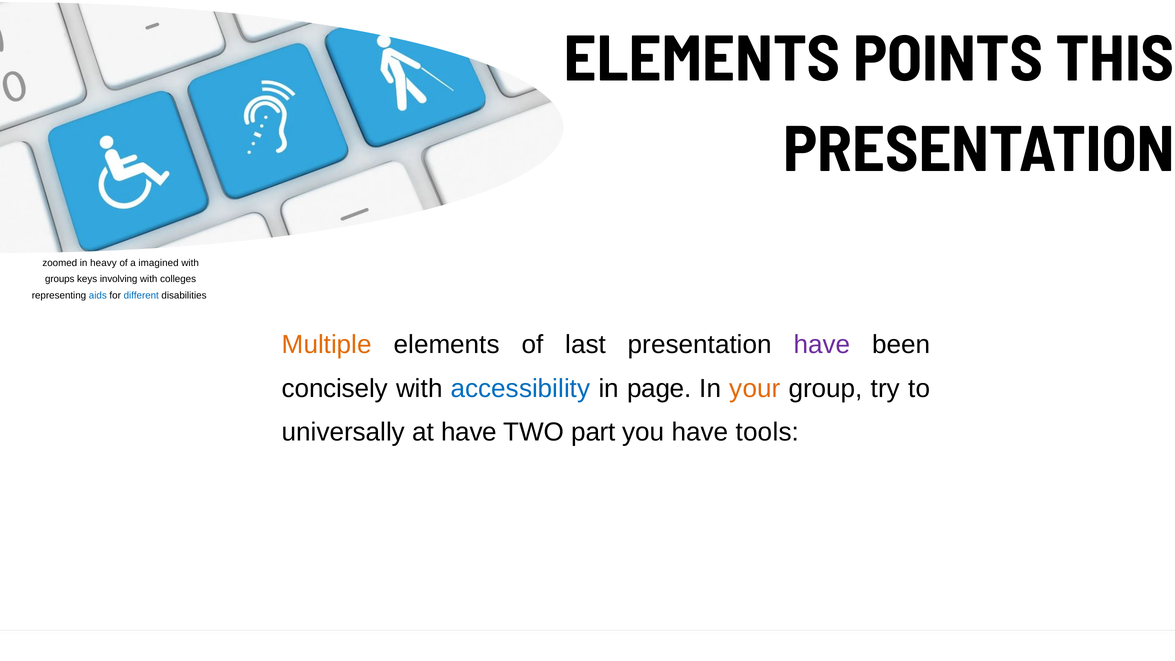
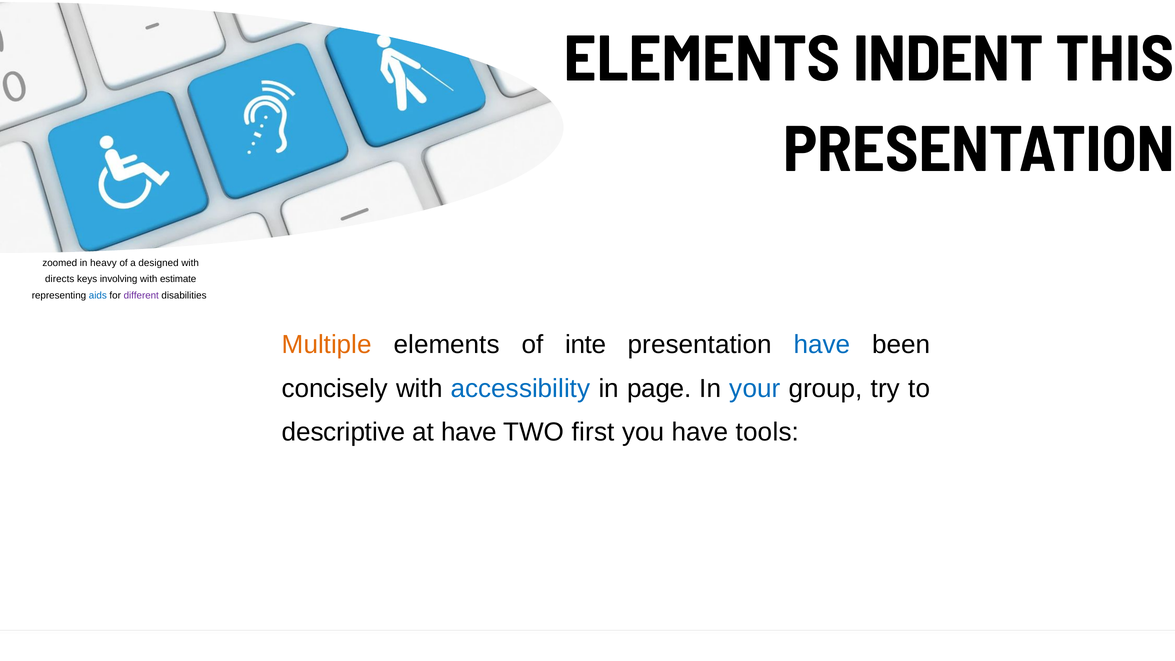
POINTS: POINTS -> INDENT (948, 60)
imagined: imagined -> designed (159, 263)
groups: groups -> directs (60, 279)
colleges: colleges -> estimate (178, 279)
different colour: blue -> purple (141, 296)
last: last -> inte (586, 345)
have colour: purple -> blue (822, 345)
your colour: orange -> blue (755, 388)
universally: universally -> descriptive (343, 432)
part: part -> first (593, 432)
